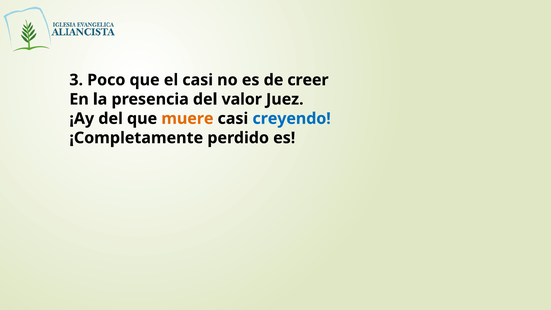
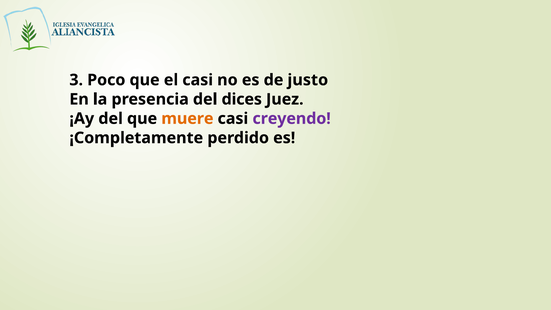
creer: creer -> justo (308, 80)
valor: valor -> dices (242, 99)
creyendo colour: blue -> purple (292, 119)
